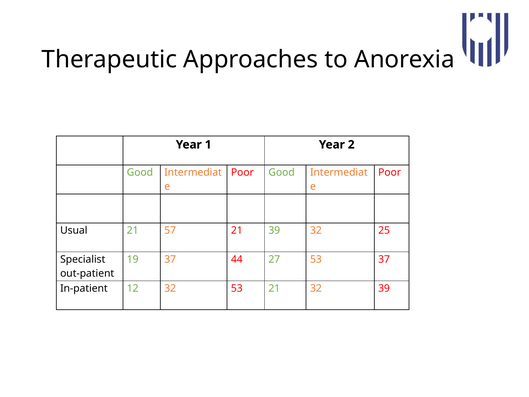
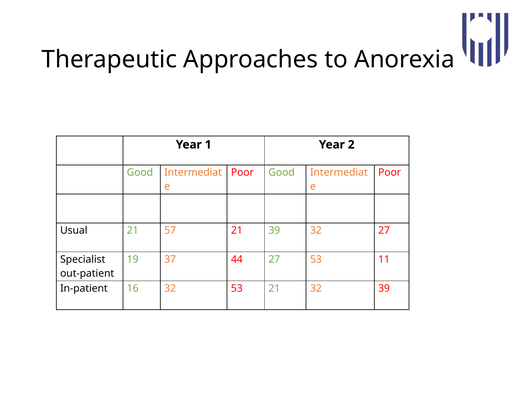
32 25: 25 -> 27 (384, 230)
53 37: 37 -> 11 (384, 259)
12: 12 -> 16 (133, 288)
